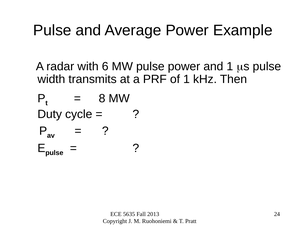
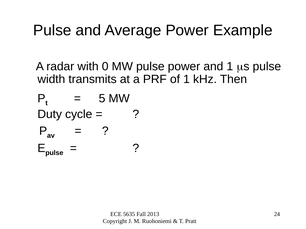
6: 6 -> 0 (105, 67)
8: 8 -> 5 (102, 99)
